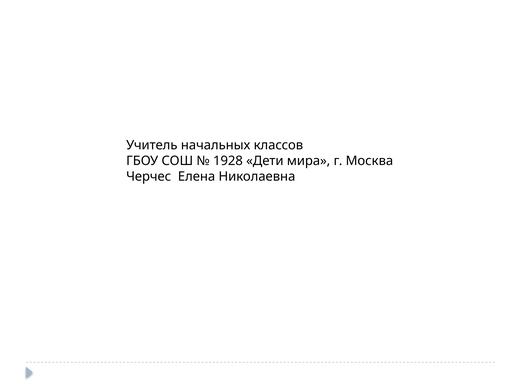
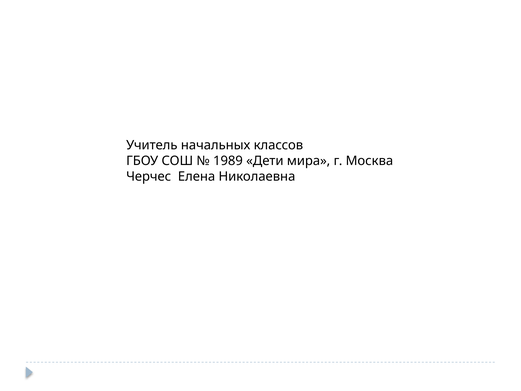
1928: 1928 -> 1989 (228, 161)
